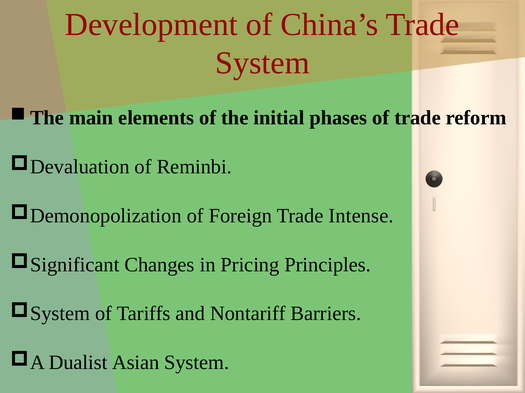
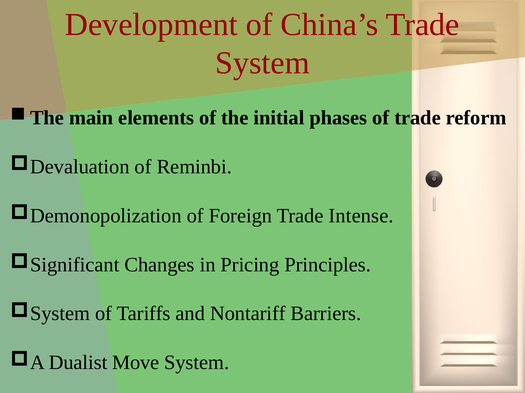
Asian: Asian -> Move (136, 363)
